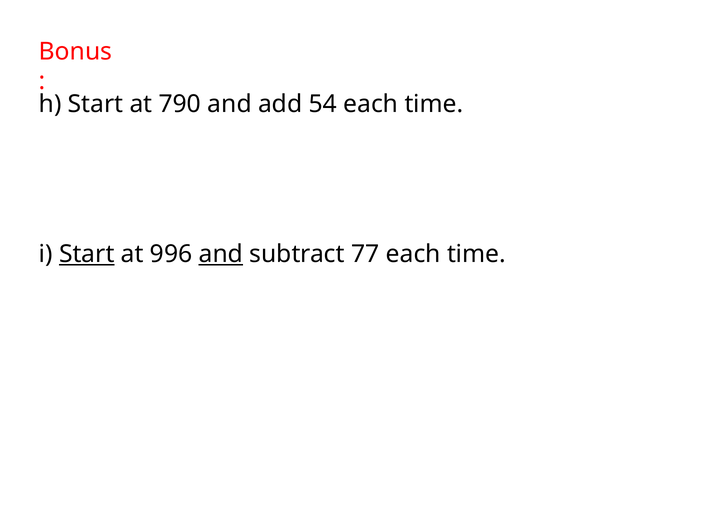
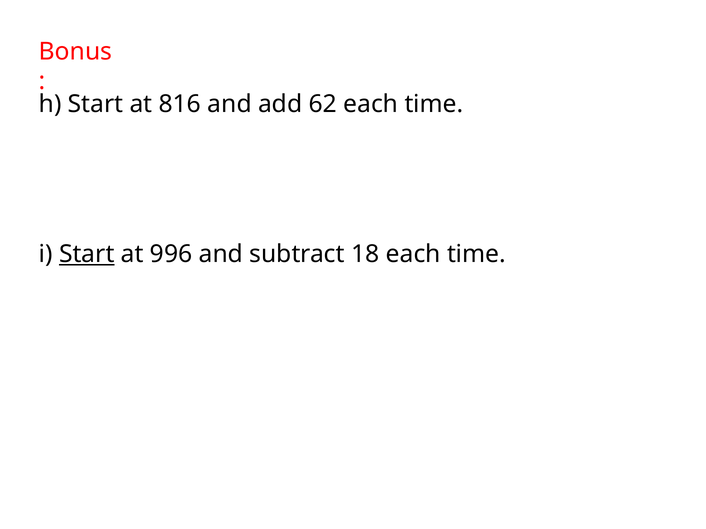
790: 790 -> 816 (180, 104)
54: 54 -> 62 (323, 104)
and underline: present -> none (221, 254)
77: 77 -> 18 (365, 254)
